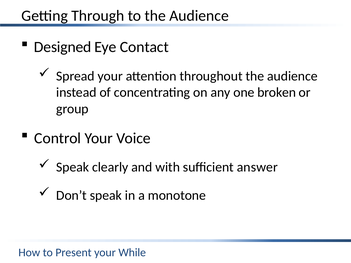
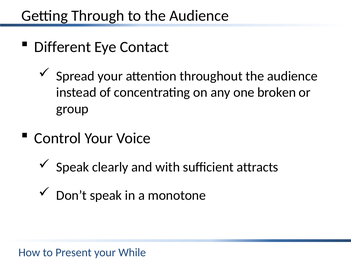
Designed: Designed -> Different (63, 47)
answer: answer -> attracts (257, 167)
